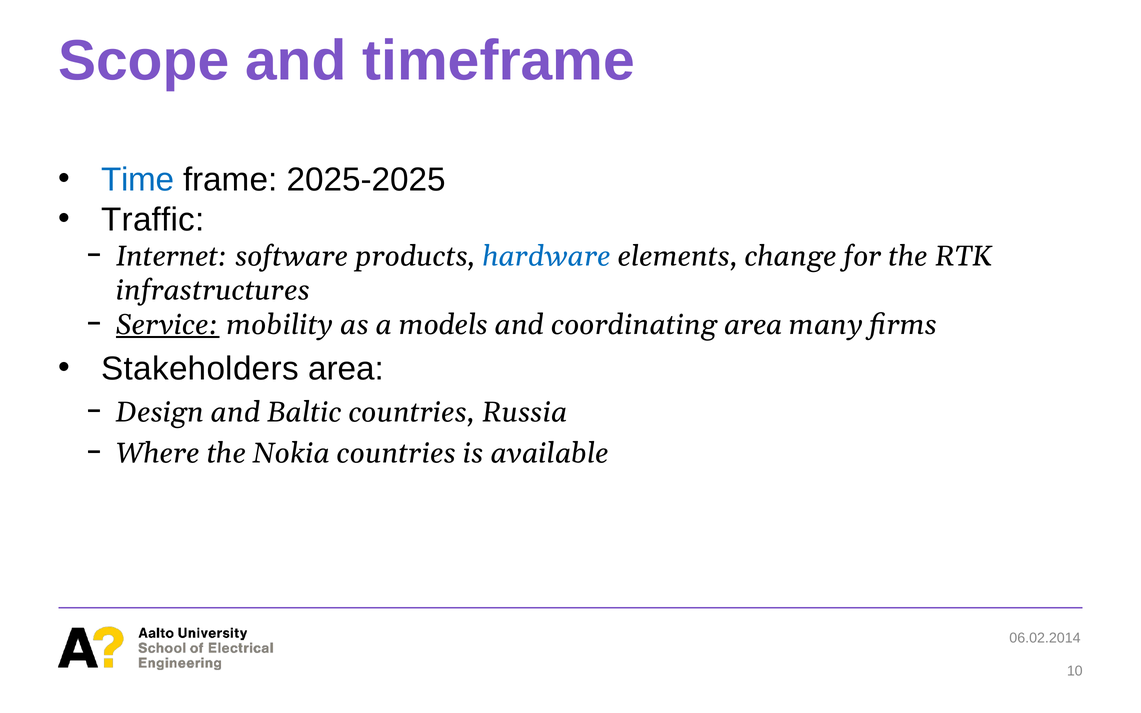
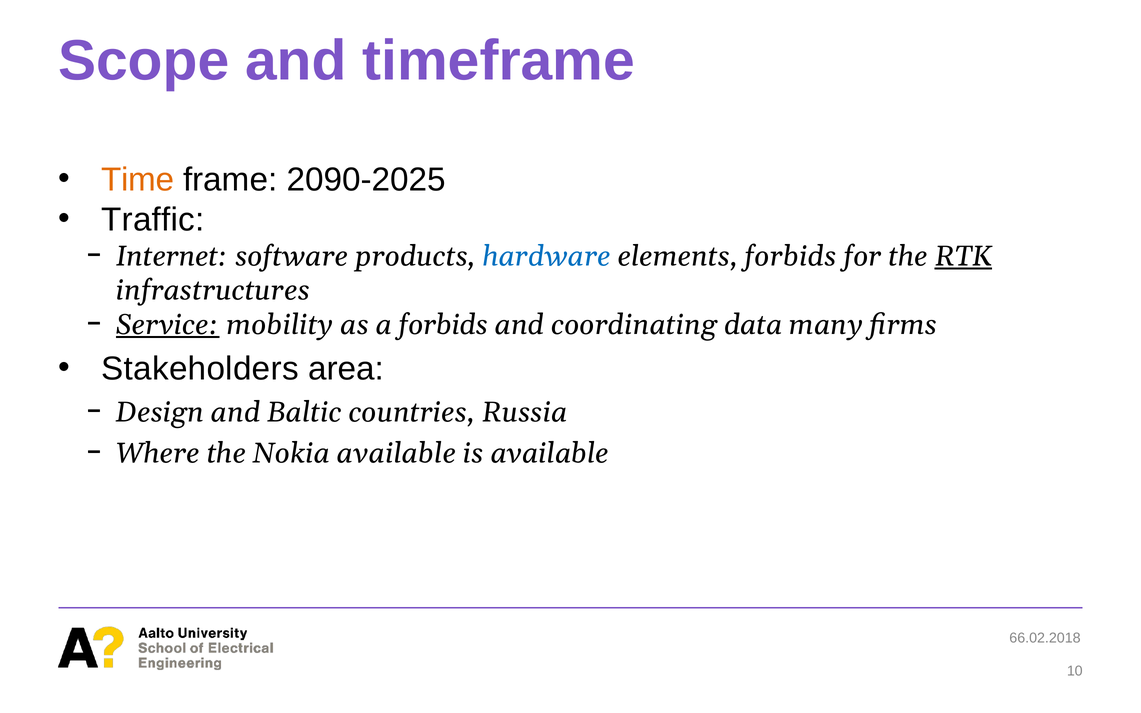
Time colour: blue -> orange (138, 180)
2025-2025: 2025-2025 -> 2090-2025 (366, 180)
elements change: change -> forbids (791, 256)
RTK underline: none -> present (963, 256)
a models: models -> forbids (444, 325)
coordinating area: area -> data (753, 325)
Nokia countries: countries -> available (396, 453)
06.02.2014: 06.02.2014 -> 66.02.2018 (1045, 638)
